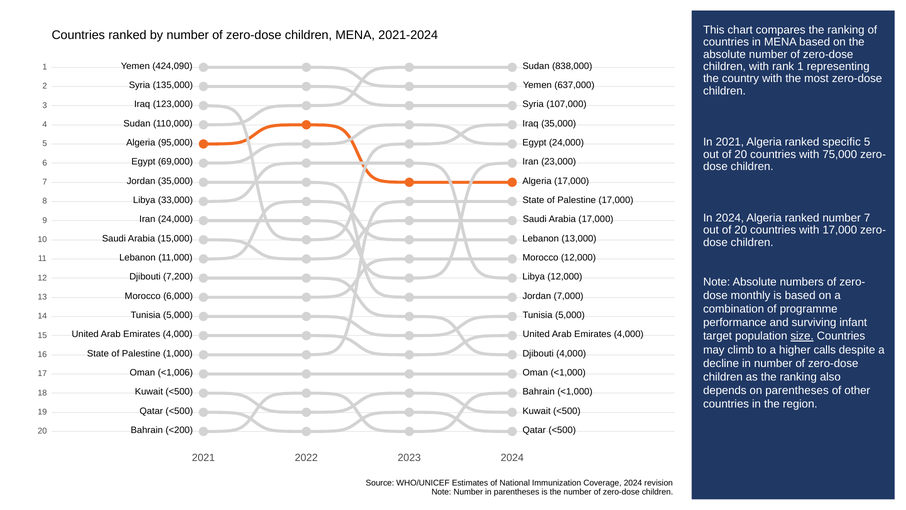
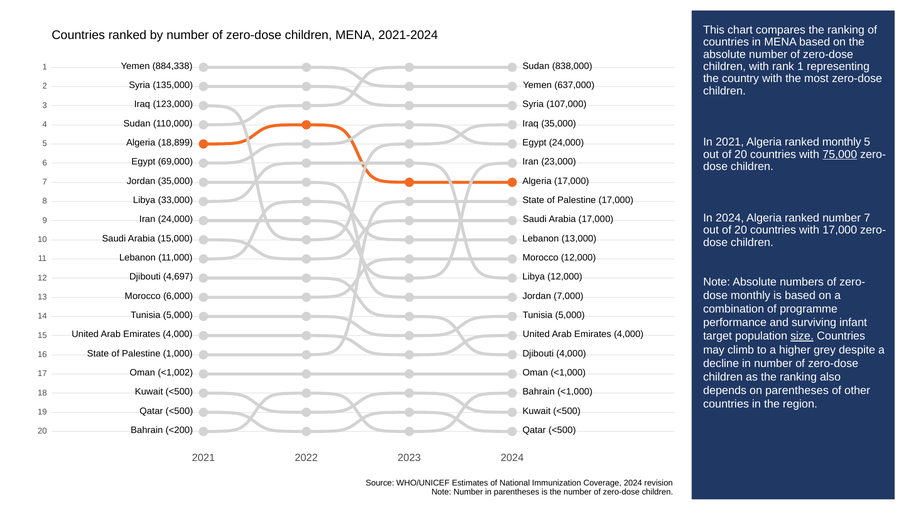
424,090: 424,090 -> 884,338 (172, 66)
ranked specific: specific -> monthly (842, 142)
95,000: 95,000 -> 18,899 (175, 143)
75,000 underline: none -> present (840, 154)
7,200: 7,200 -> 4,697 (178, 277)
calls: calls -> grey (825, 350)
<1,006: <1,006 -> <1,002 (175, 372)
